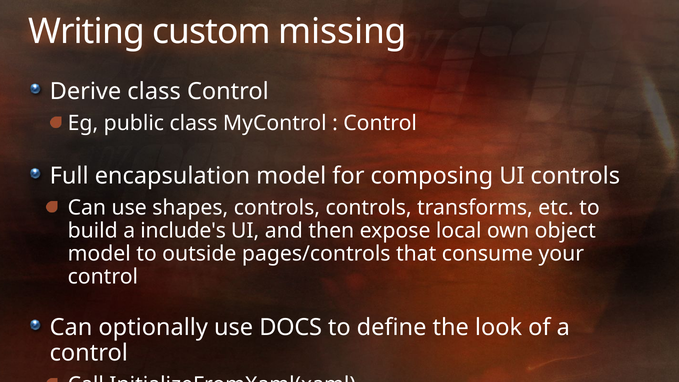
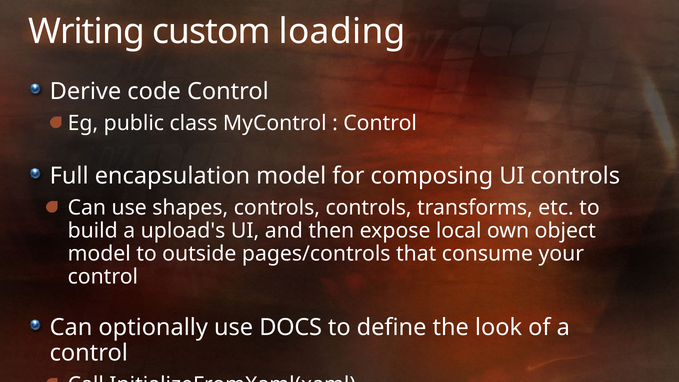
missing: missing -> loading (342, 32)
Derive class: class -> code (154, 91)
include's: include's -> upload's (183, 231)
